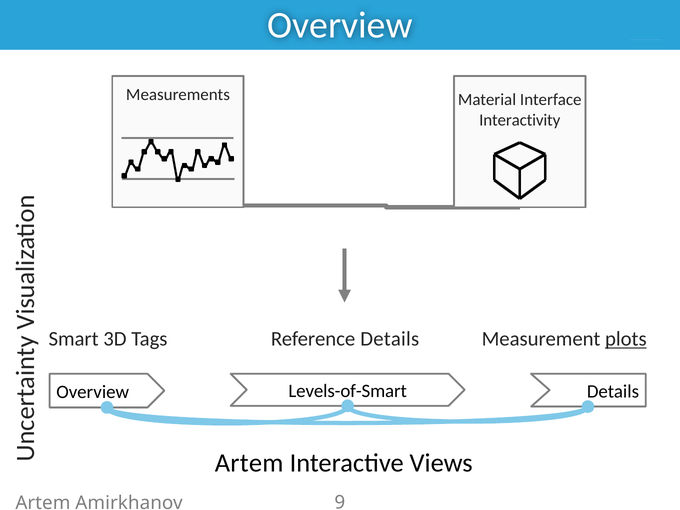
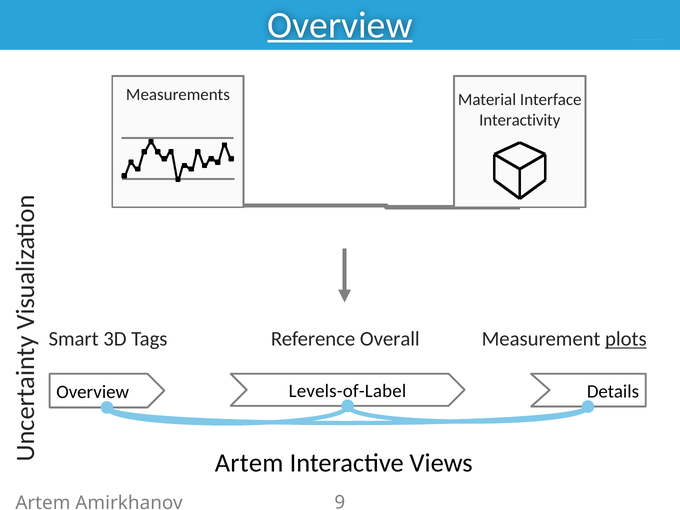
Overview underline: none -> present (340, 25)
Reference Details: Details -> Overall (390, 339)
Levels-of-Smart: Levels-of-Smart -> Levels-of-Label (347, 391)
